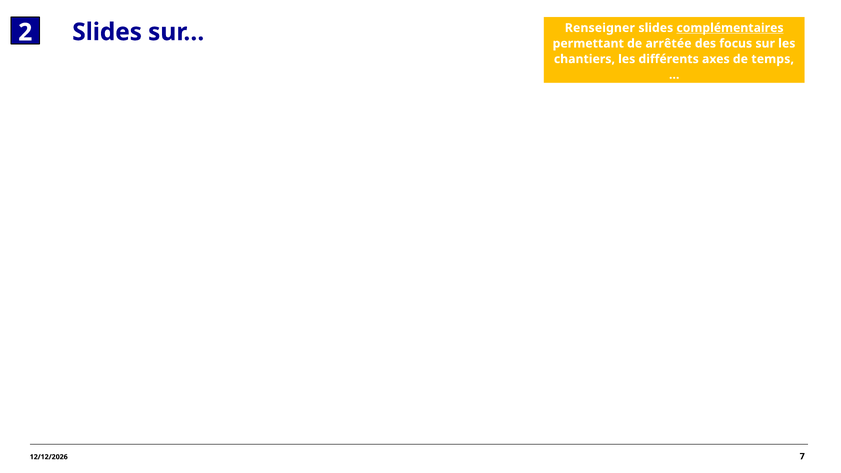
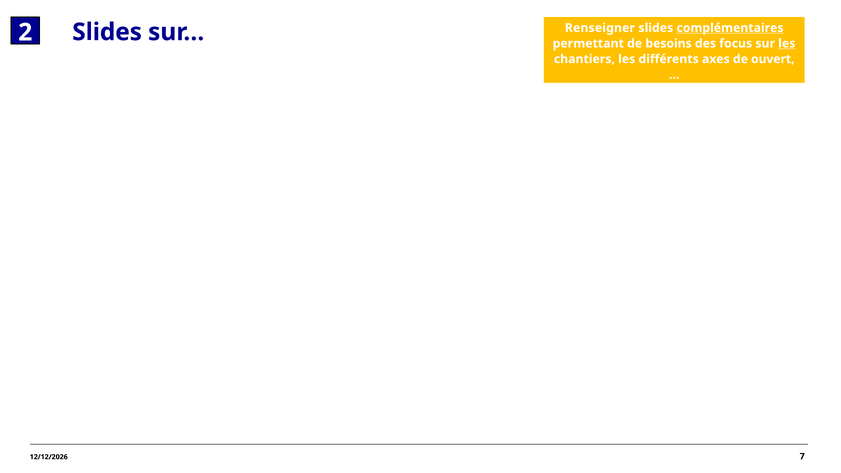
arrêtée: arrêtée -> besoins (669, 43)
les underline: none -> present (787, 43)
temps: temps -> ouvert (773, 59)
